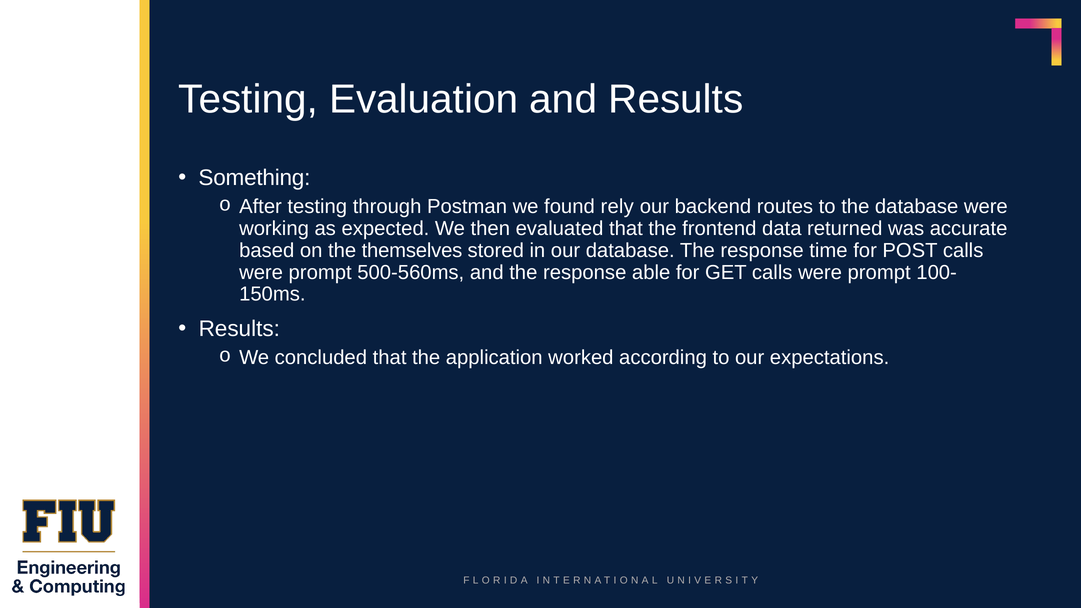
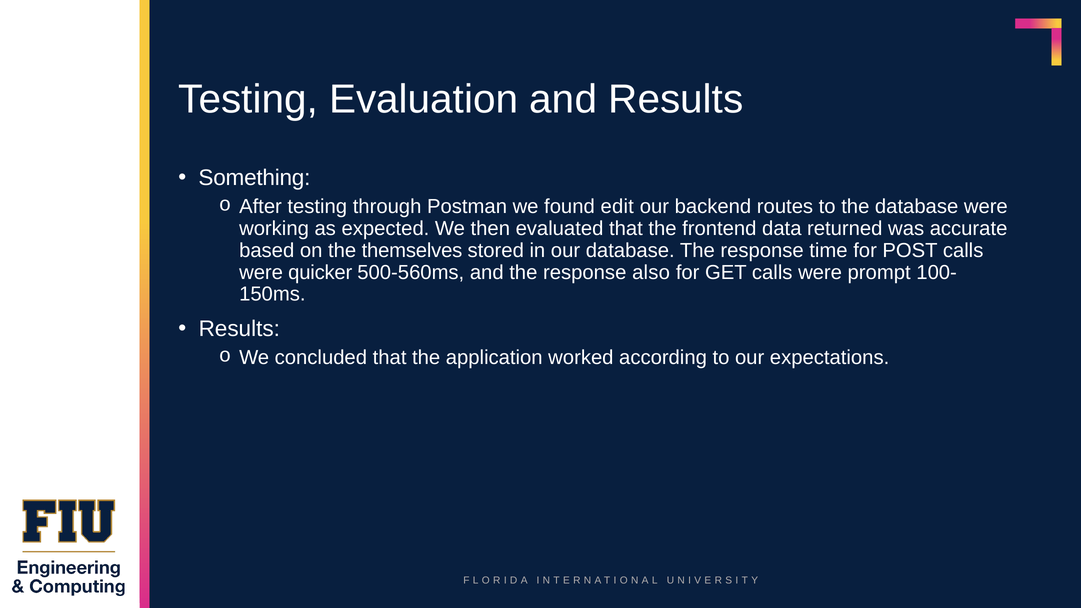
rely: rely -> edit (617, 207)
prompt: prompt -> quicker (320, 272)
able: able -> also (651, 272)
